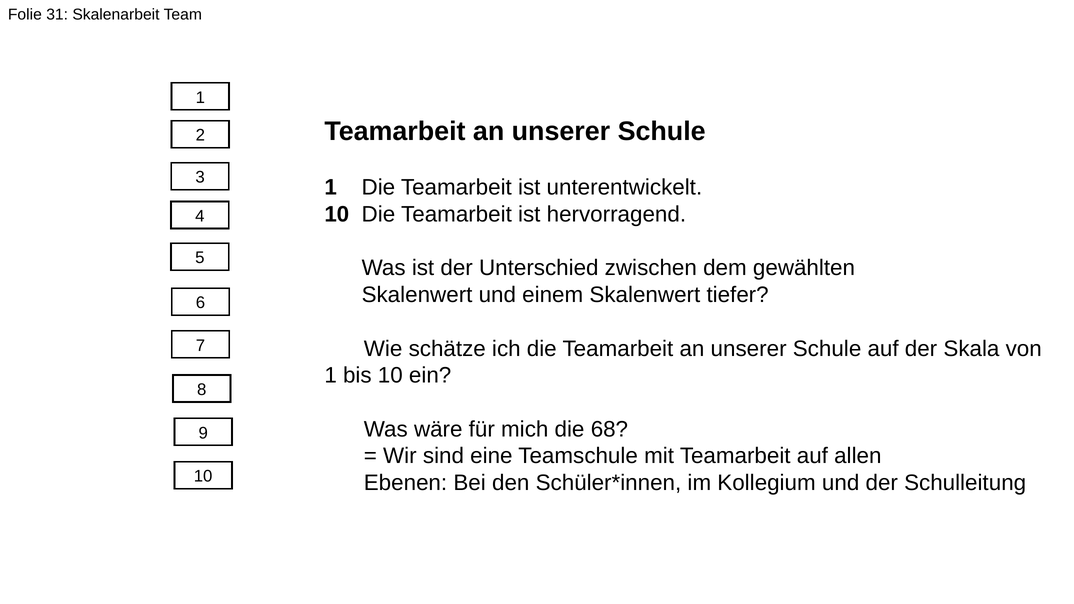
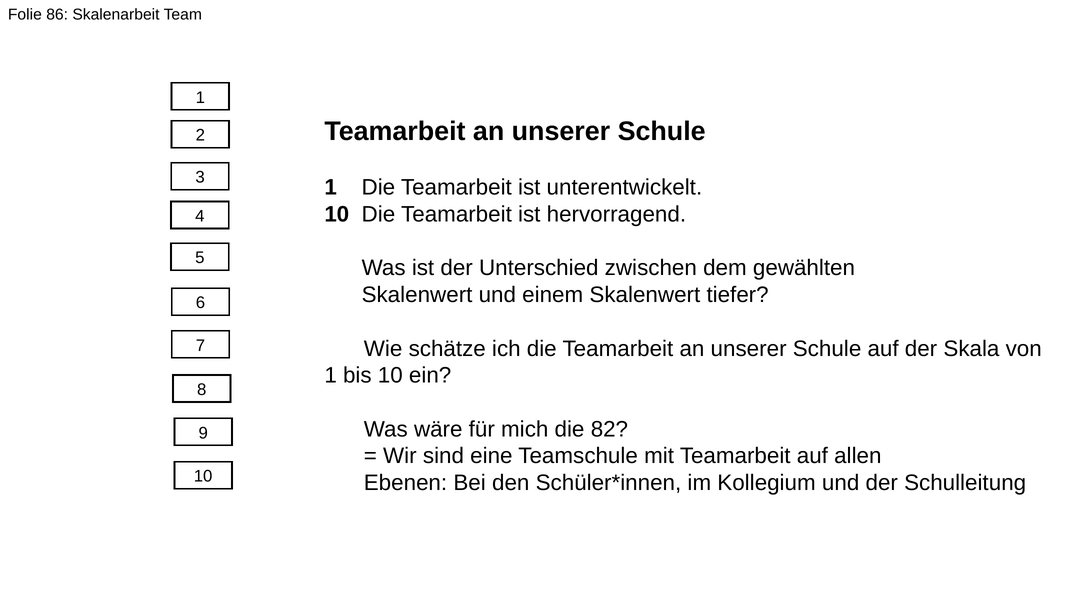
31: 31 -> 86 (57, 14)
68: 68 -> 82 (609, 429)
